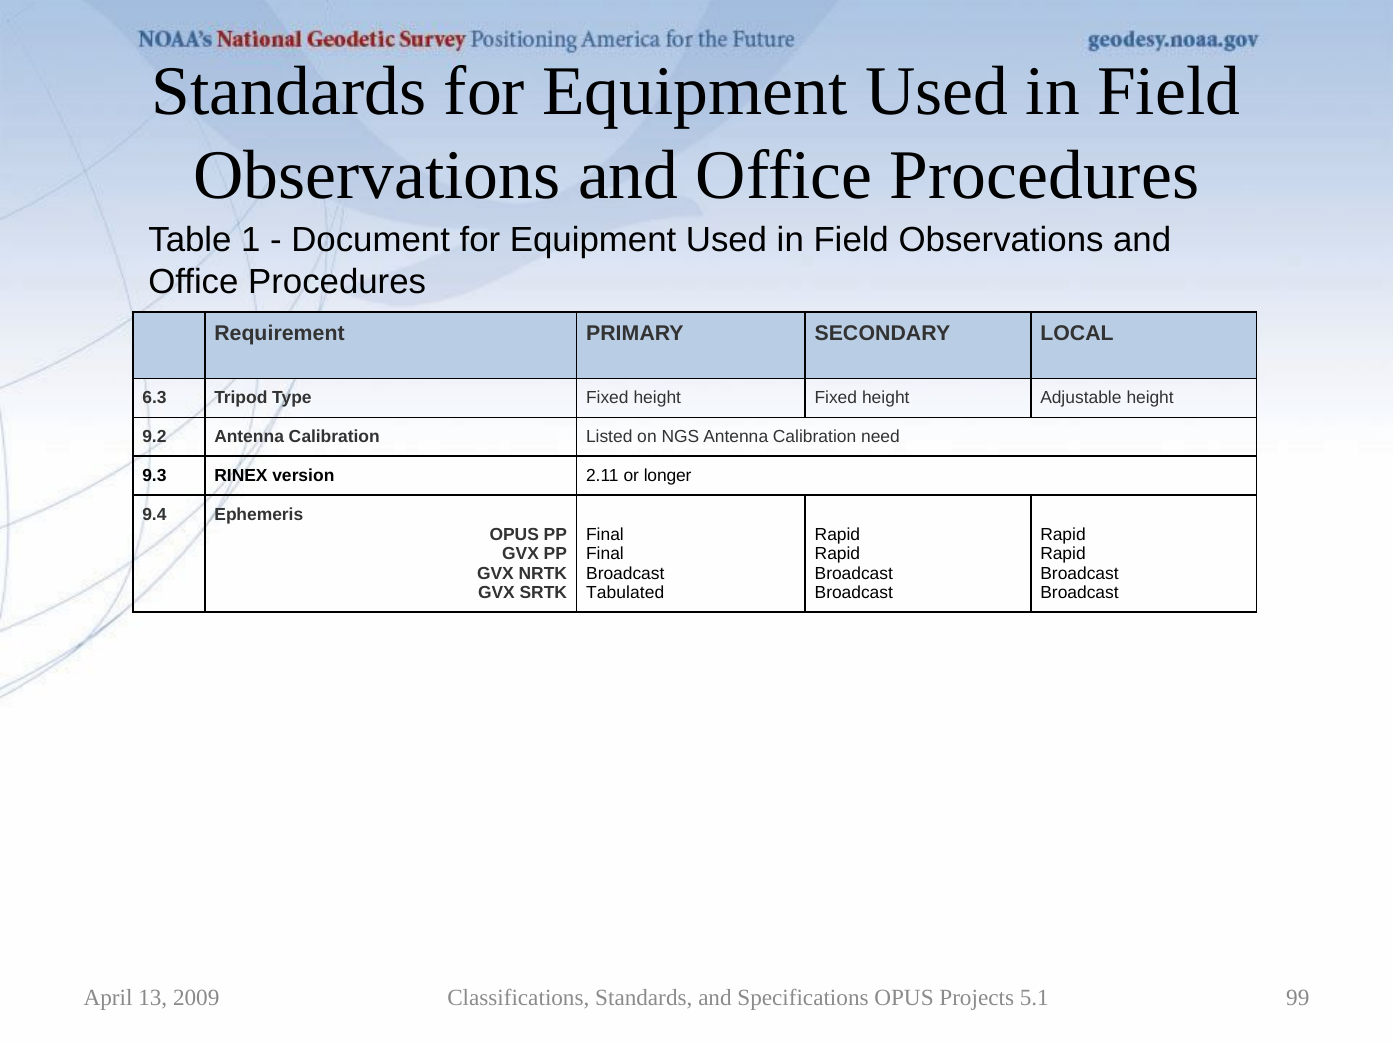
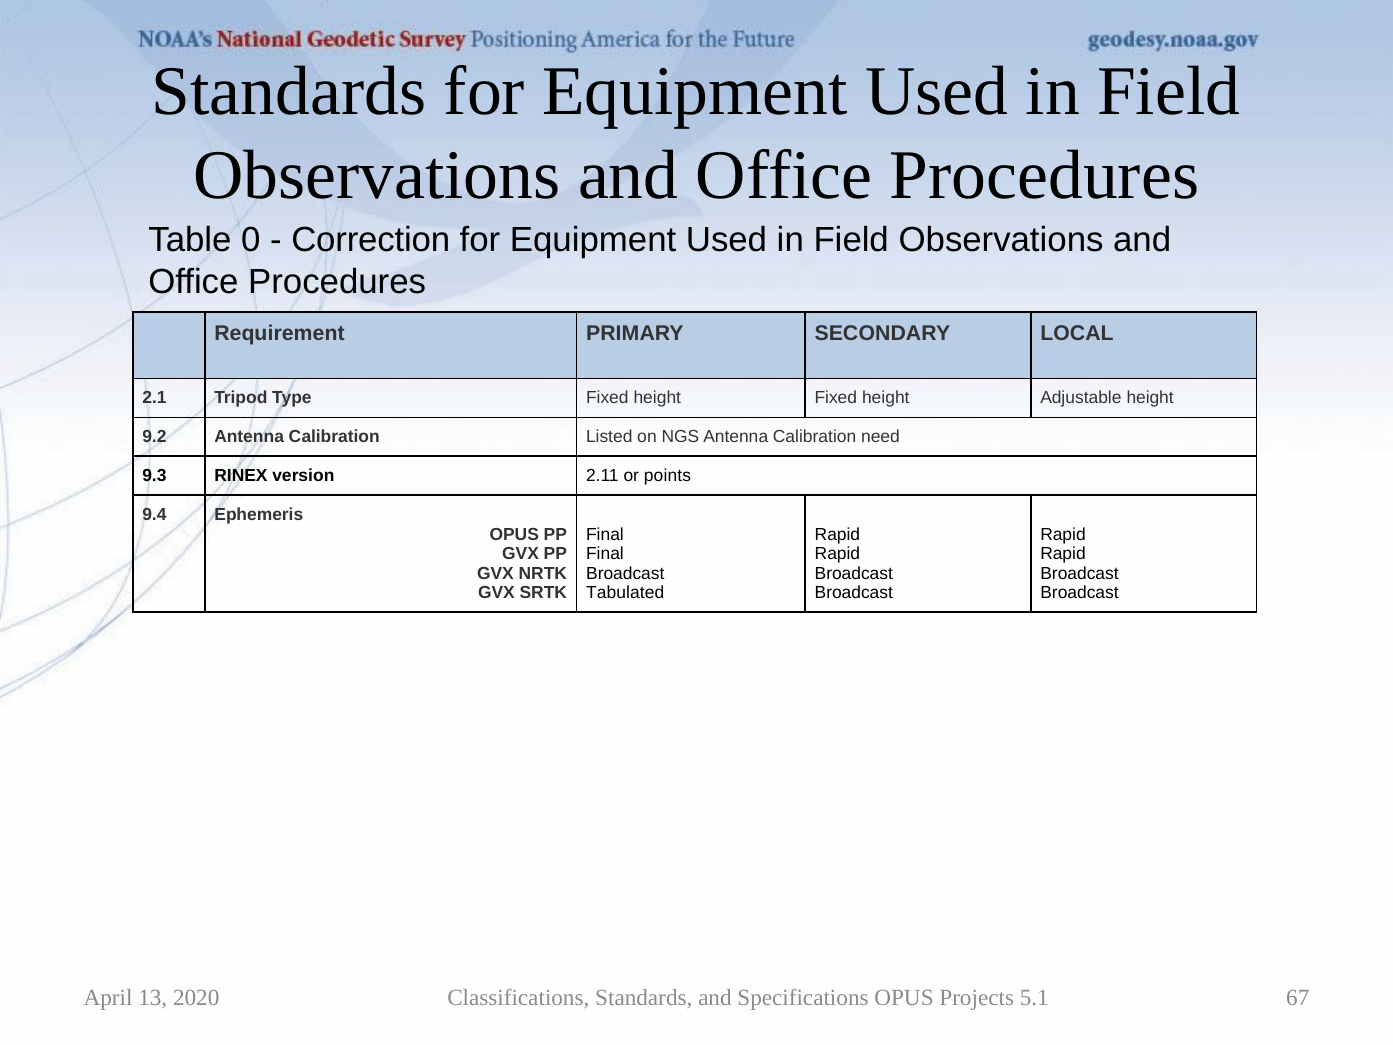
1: 1 -> 0 (251, 240)
Document: Document -> Correction (371, 240)
6.3: 6.3 -> 2.1 (154, 398)
longer: longer -> points (667, 476)
2009: 2009 -> 2020 (196, 998)
99: 99 -> 67 (1298, 998)
